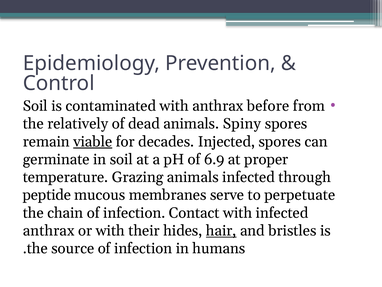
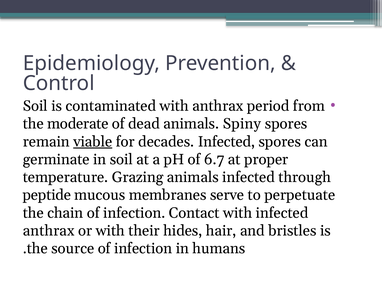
before: before -> period (268, 106)
relatively: relatively -> moderate (78, 124)
decades Injected: Injected -> Infected (226, 141)
6.9: 6.9 -> 6.7 (214, 159)
hair underline: present -> none (221, 230)
